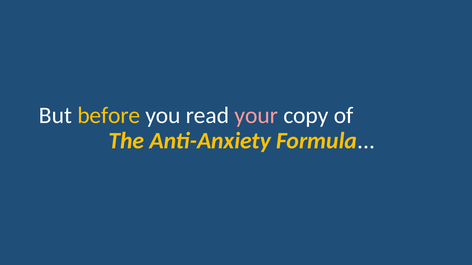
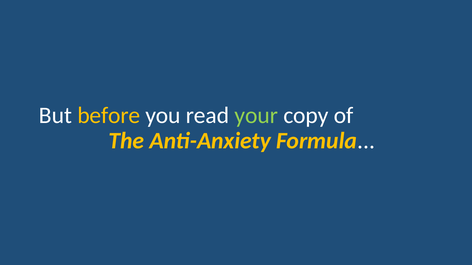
your colour: pink -> light green (256, 116)
